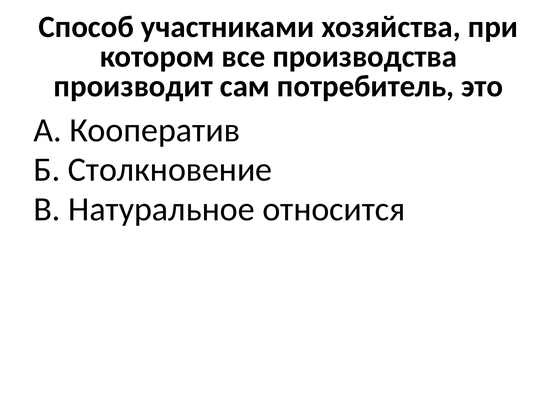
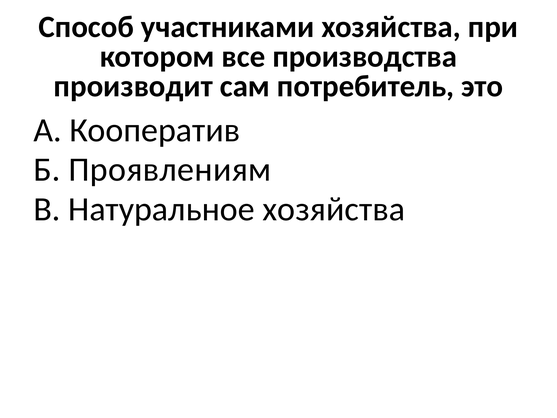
Столкновение: Столкновение -> Проявлениям (170, 170)
Натуральное относится: относится -> хозяйства (334, 209)
